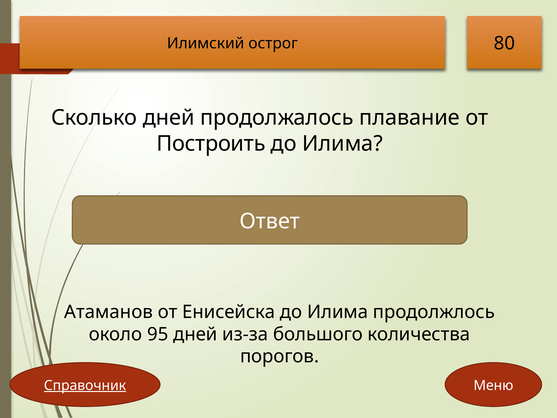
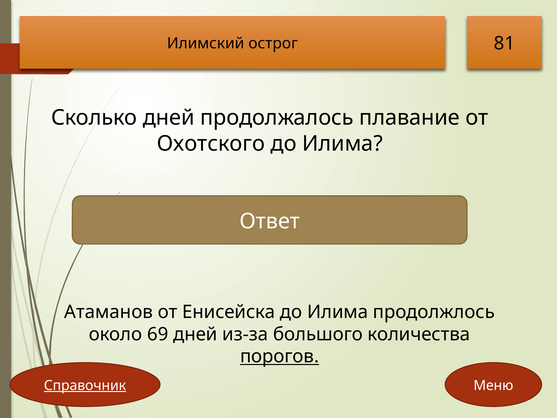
80: 80 -> 81 (504, 43)
Построить: Построить -> Охотского (211, 143)
95: 95 -> 69 (158, 334)
порогов underline: none -> present (280, 356)
